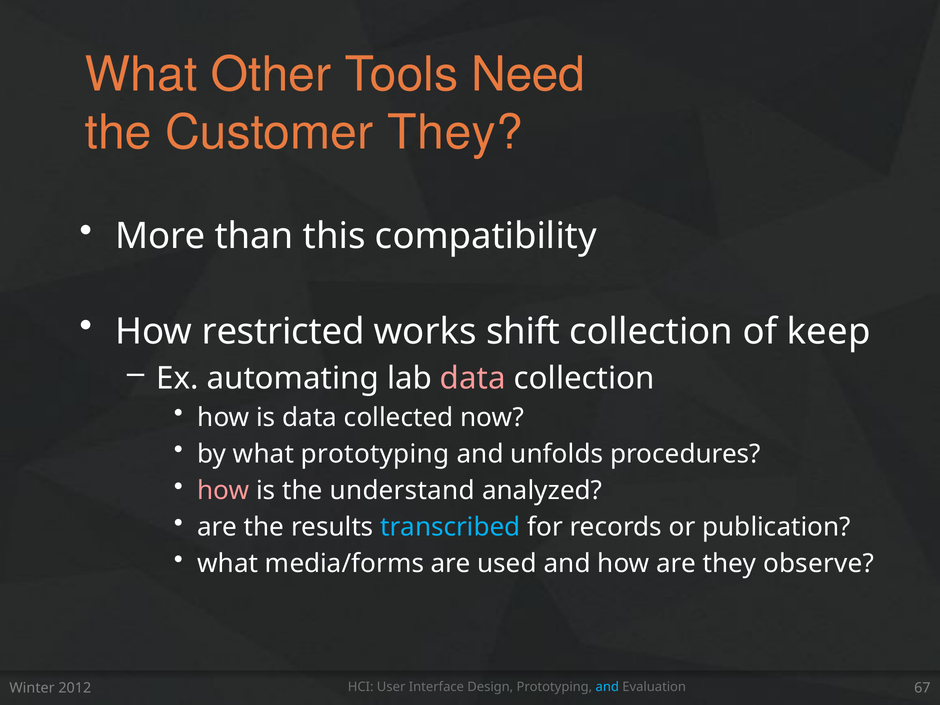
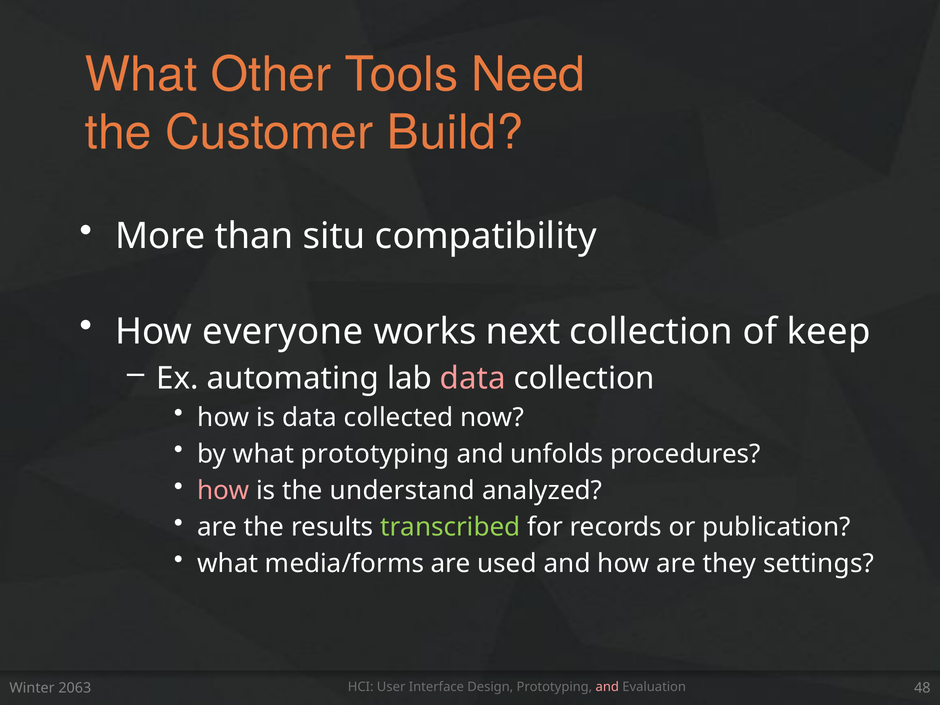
Customer They: They -> Build (455, 133)
this: this -> situ (334, 236)
restricted: restricted -> everyone (283, 332)
shift: shift -> next (523, 332)
transcribed colour: light blue -> light green (450, 527)
observe: observe -> settings (819, 564)
2012: 2012 -> 2063 (75, 688)
and colour: light blue -> pink (607, 687)
67: 67 -> 48 (922, 688)
